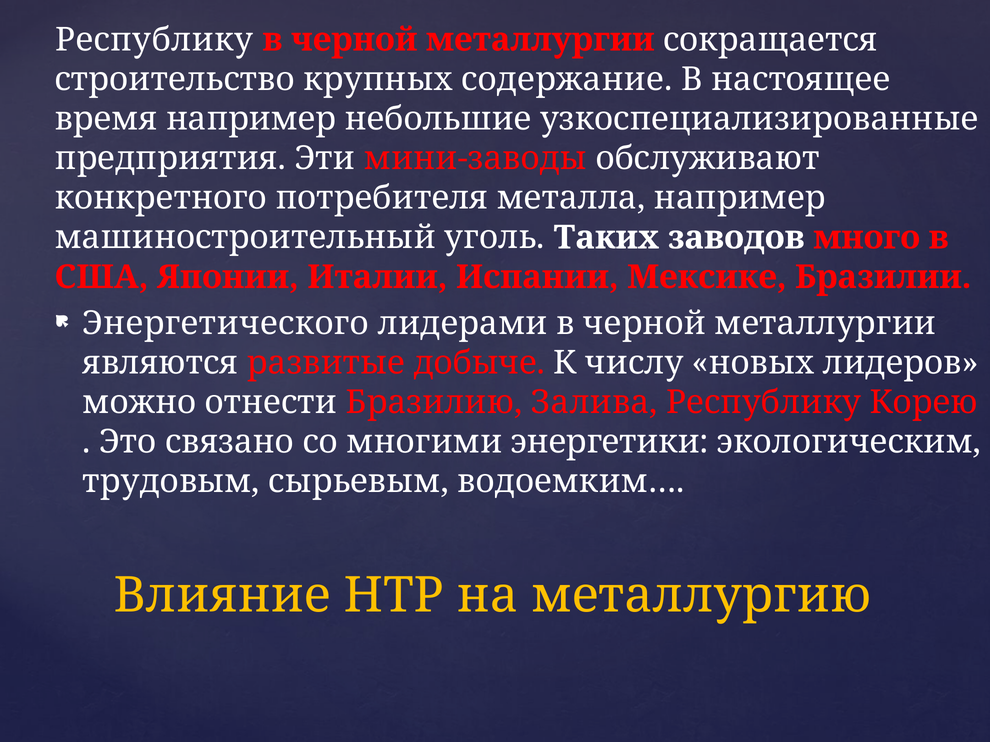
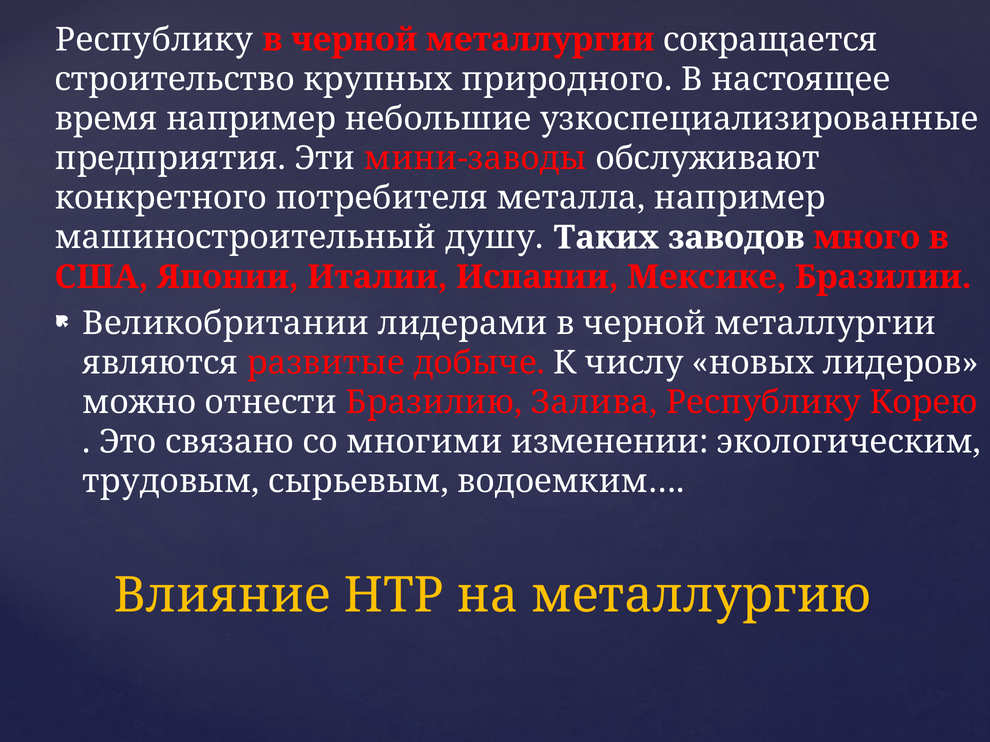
содержание: содержание -> природного (567, 79)
уголь: уголь -> душу (494, 238)
Энергетического: Энергетического -> Великобритании (226, 323)
энергетики: энергетики -> изменении (610, 442)
